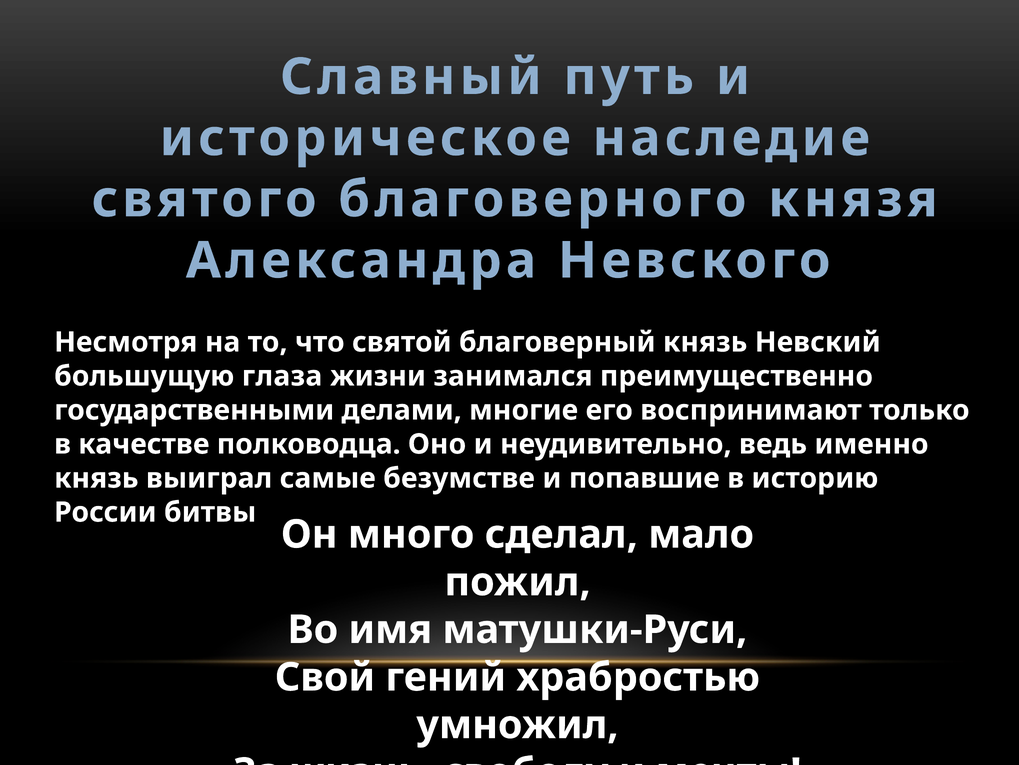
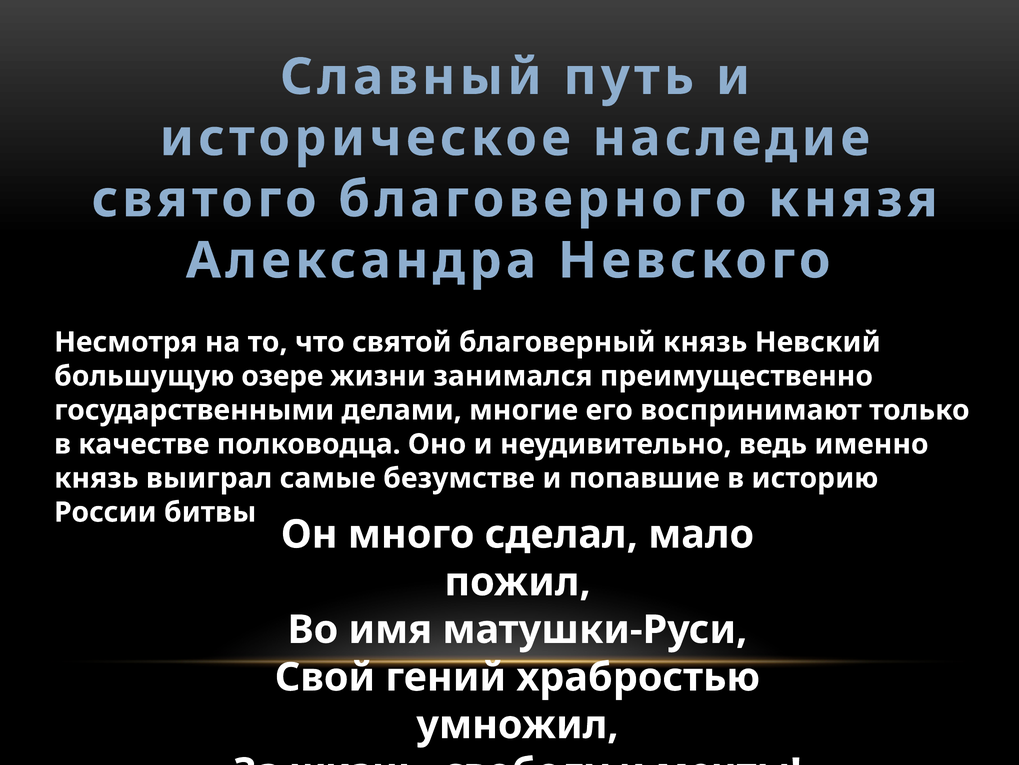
глаза: глаза -> озере (282, 376)
